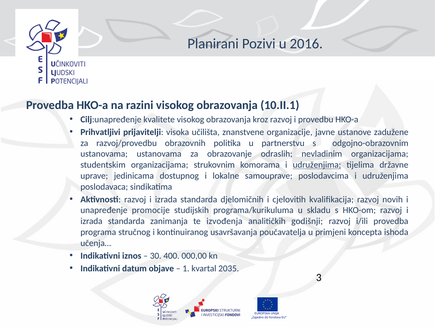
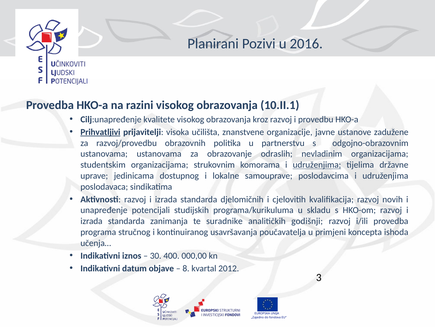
Prihvatljivi underline: none -> present (100, 132)
promocije: promocije -> potencijali (151, 210)
izvođenja: izvođenja -> suradnike (224, 221)
1: 1 -> 8 (186, 268)
2035: 2035 -> 2012 (229, 268)
